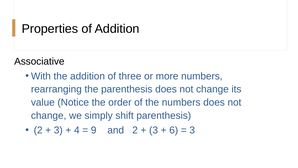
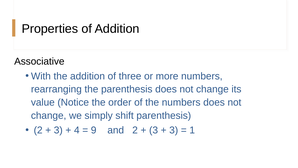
6: 6 -> 3 (174, 130)
3: 3 -> 1 (192, 130)
